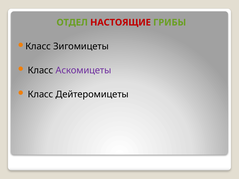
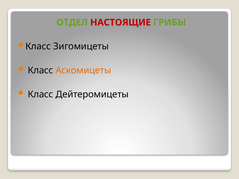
Аскомицеты colour: purple -> orange (83, 70)
